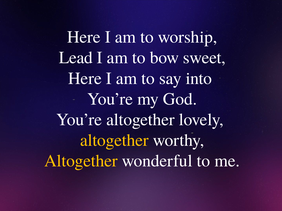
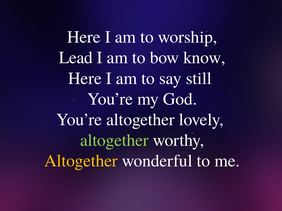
sweet: sweet -> know (204, 58)
into: into -> still (199, 79)
altogether colour: yellow -> light green (114, 141)
